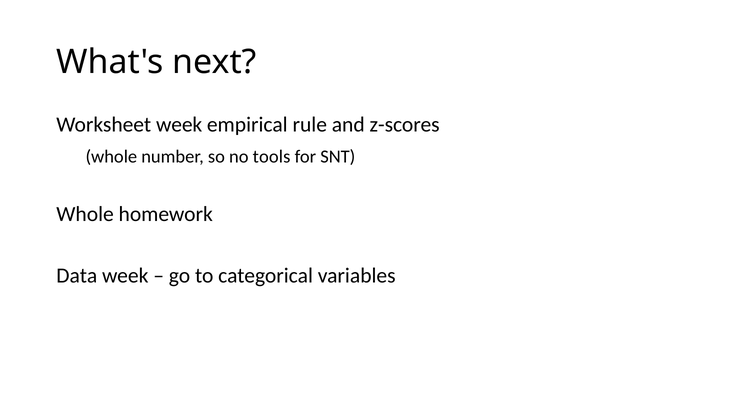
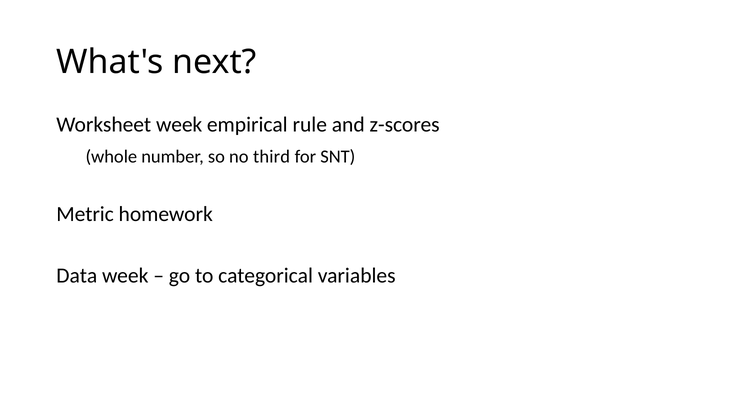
tools: tools -> third (272, 157)
Whole: Whole -> Metric (85, 214)
